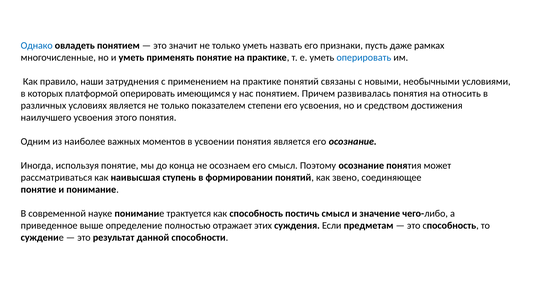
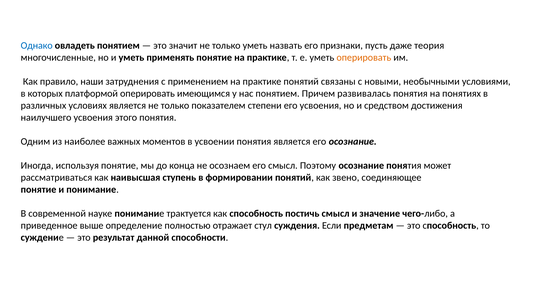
рамках: рамках -> теория (429, 45)
оперировать colour: blue -> orange (364, 57)
относить: относить -> понятиях (462, 93)
этих: этих -> стул (263, 225)
